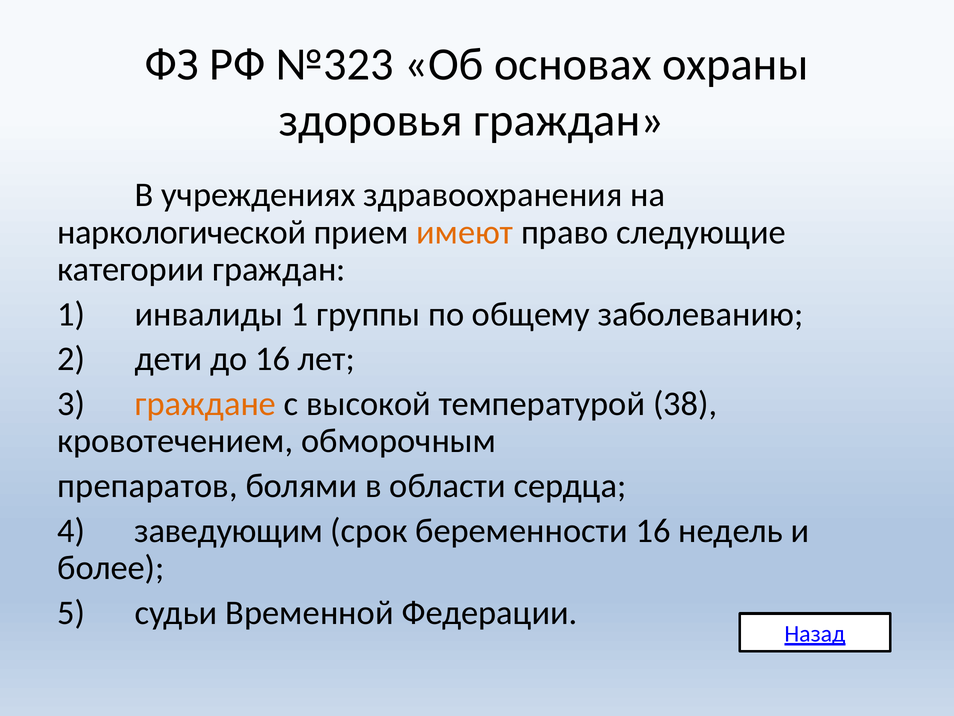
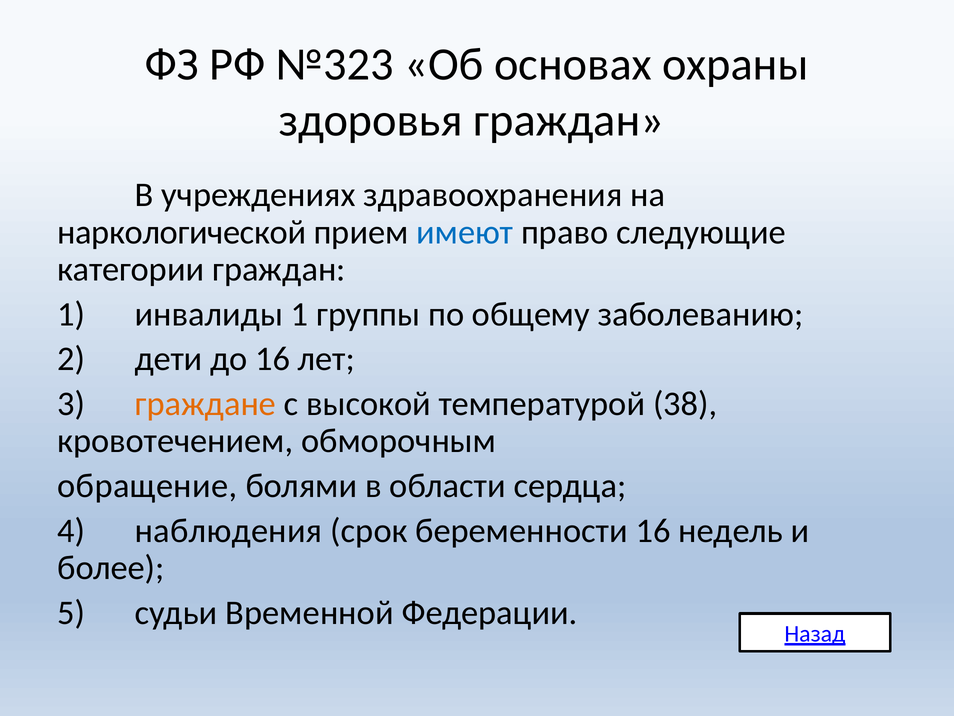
имеют colour: orange -> blue (465, 232)
препаратов: препаратов -> обращение (147, 486)
заведующим: заведующим -> наблюдения (229, 530)
